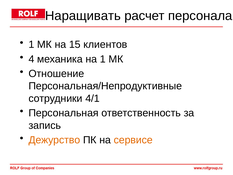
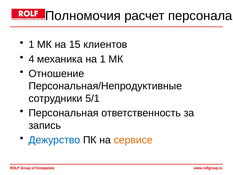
Наращивать: Наращивать -> Полномочия (83, 16)
4/1: 4/1 -> 5/1 (93, 98)
Дежурство colour: orange -> blue (54, 140)
